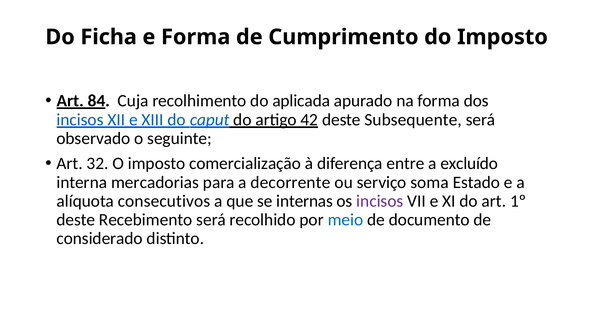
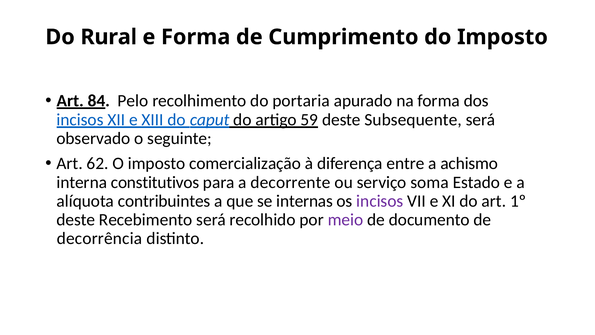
Ficha: Ficha -> Rural (109, 37)
Cuja: Cuja -> Pelo (133, 101)
aplicada: aplicada -> portaria (301, 101)
42: 42 -> 59 (309, 120)
32: 32 -> 62 (98, 163)
excluído: excluído -> achismo (469, 163)
mercadorias: mercadorias -> constitutivos (155, 182)
consecutivos: consecutivos -> contribuintes (164, 201)
meio colour: blue -> purple (345, 220)
considerado: considerado -> decorrência (100, 238)
